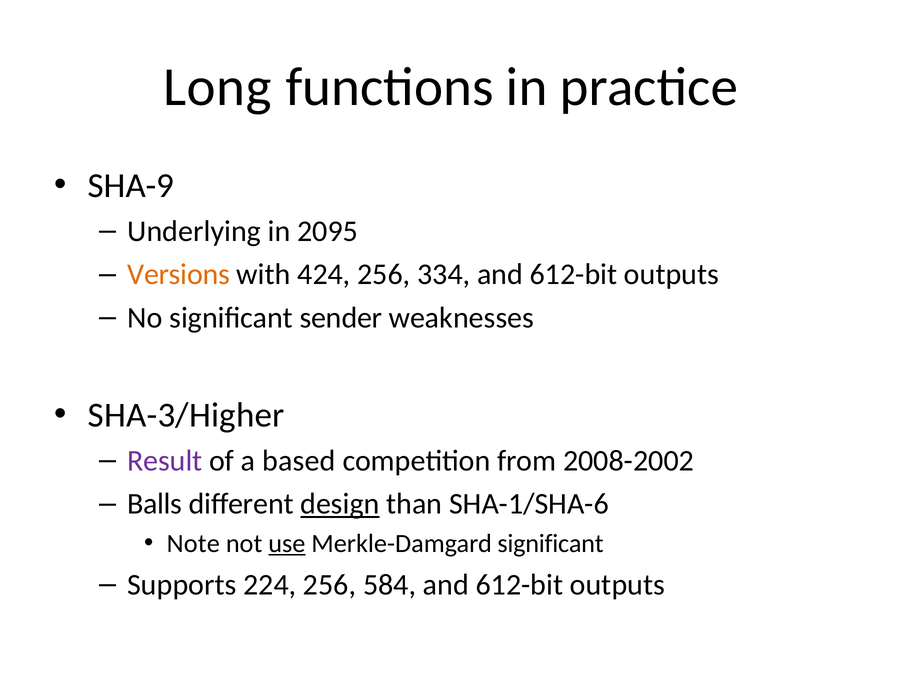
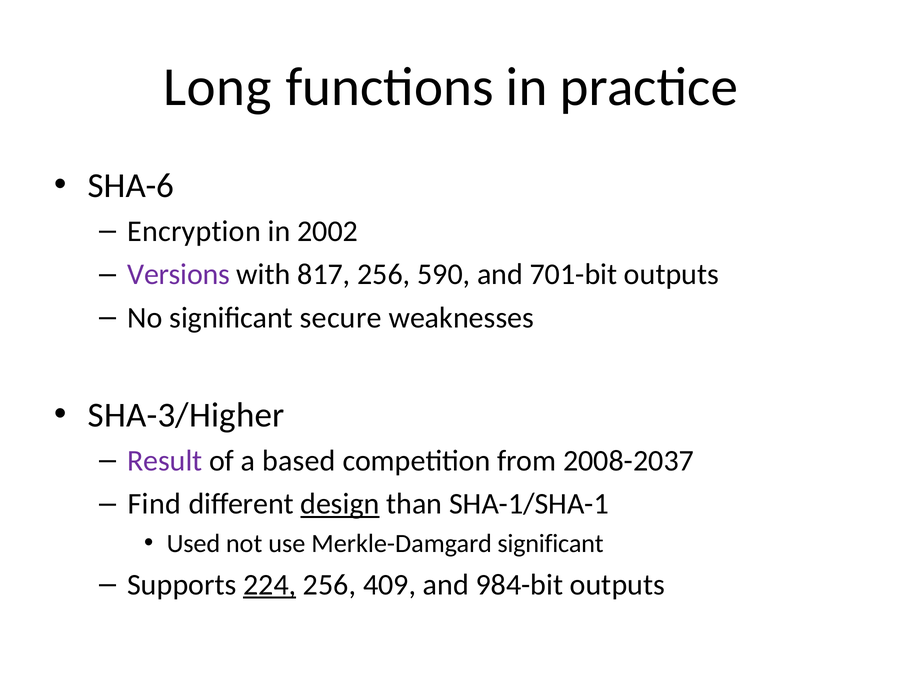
SHA-9: SHA-9 -> SHA-6 (131, 186)
Underlying: Underlying -> Encryption (194, 231)
2095: 2095 -> 2002 (328, 231)
Versions colour: orange -> purple (179, 274)
424: 424 -> 817 (324, 274)
334: 334 -> 590 (444, 274)
612-bit: 612-bit -> 701-bit (573, 274)
sender: sender -> secure (341, 318)
2008-2002: 2008-2002 -> 2008-2037 (628, 461)
Balls: Balls -> Find (154, 504)
SHA-1/SHA-6: SHA-1/SHA-6 -> SHA-1/SHA-1 (529, 504)
Note: Note -> Used (193, 543)
use underline: present -> none (287, 543)
224 underline: none -> present (270, 584)
584: 584 -> 409 (390, 584)
612-bit: 612-bit -> 984-bit (519, 584)
